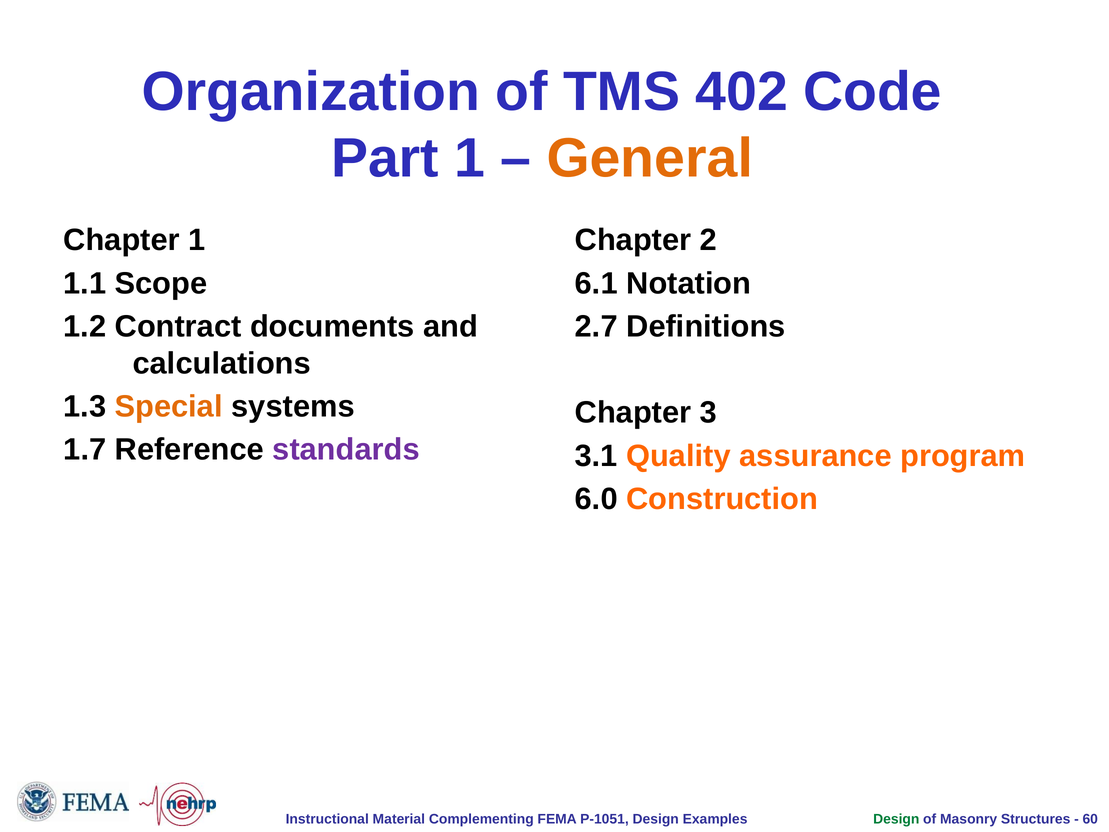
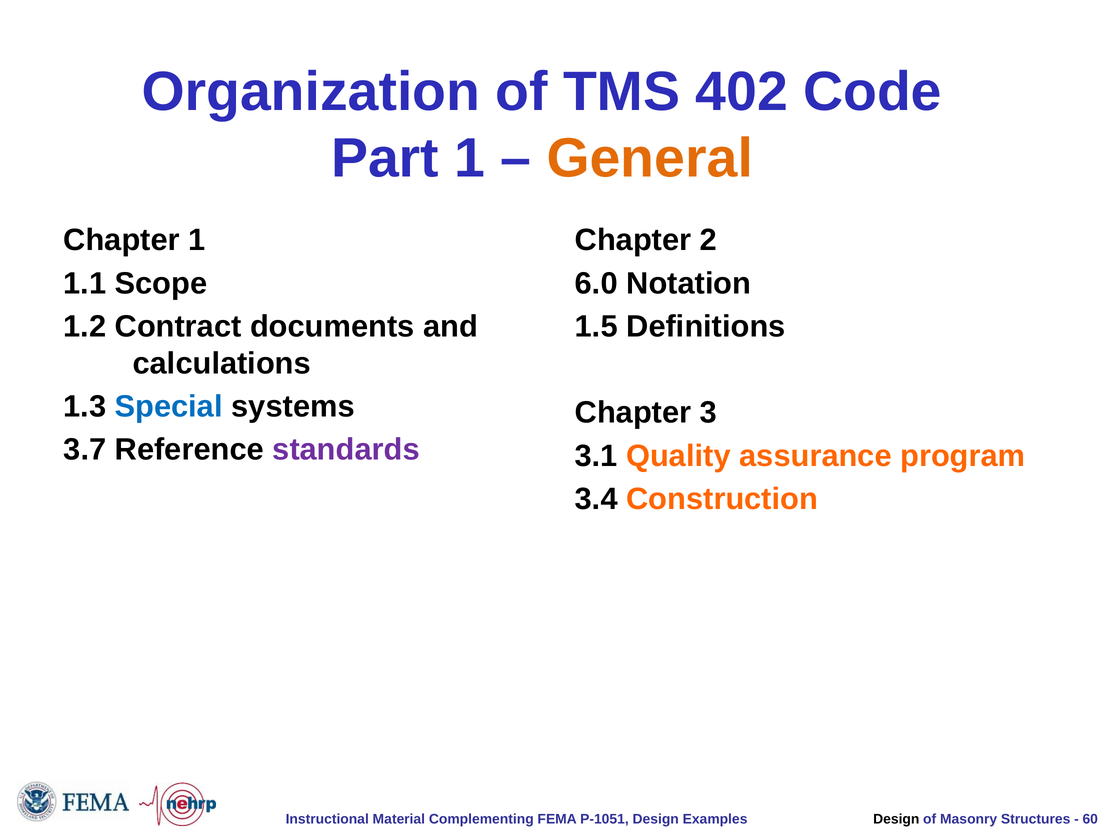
6.1: 6.1 -> 6.0 (596, 283)
2.7: 2.7 -> 1.5 (596, 326)
Special colour: orange -> blue (169, 407)
1.7: 1.7 -> 3.7 (85, 450)
6.0: 6.0 -> 3.4 (596, 499)
Design colour: green -> black (896, 819)
